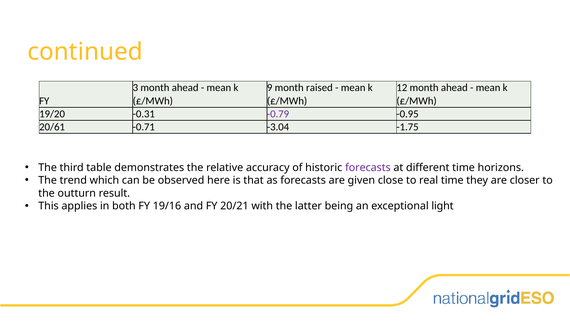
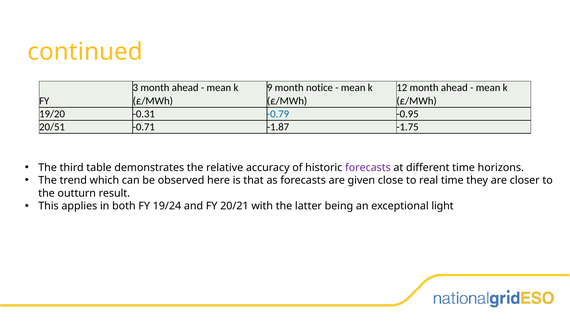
raised: raised -> notice (319, 88)
-0.79 colour: purple -> blue (278, 114)
20/61: 20/61 -> 20/51 (52, 127)
-3.04: -3.04 -> -1.87 (278, 127)
19/16: 19/16 -> 19/24 (167, 206)
